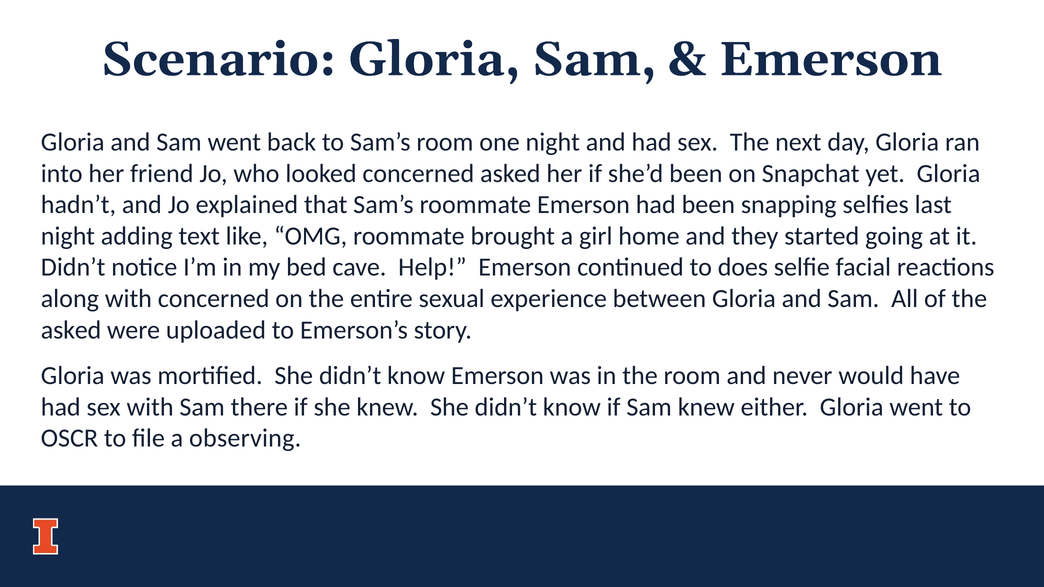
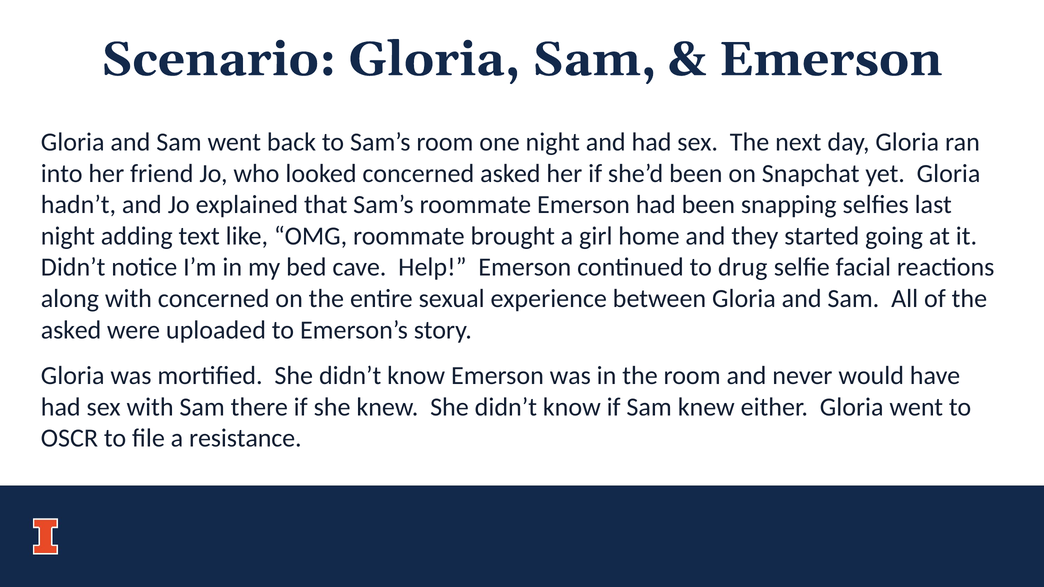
does: does -> drug (743, 267)
observing: observing -> resistance (245, 438)
